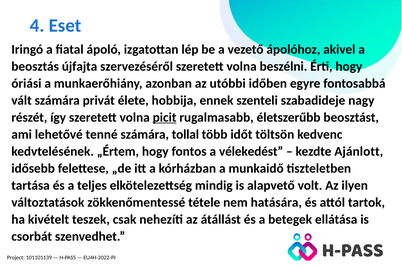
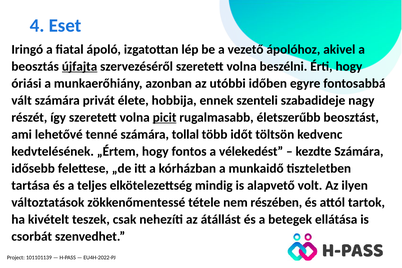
újfajta underline: none -> present (80, 66)
kezdte Ajánlott: Ajánlott -> Számára (359, 151)
hatására: hatására -> részében (276, 202)
